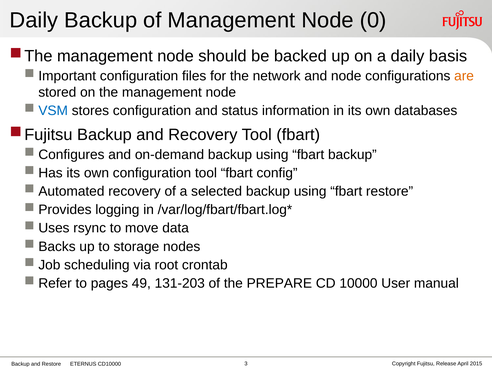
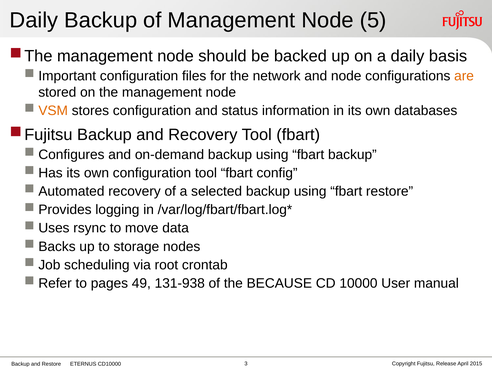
0: 0 -> 5 (373, 20)
VSM colour: blue -> orange (53, 111)
131-203: 131-203 -> 131-938 (180, 283)
PREPARE: PREPARE -> BECAUSE (279, 283)
